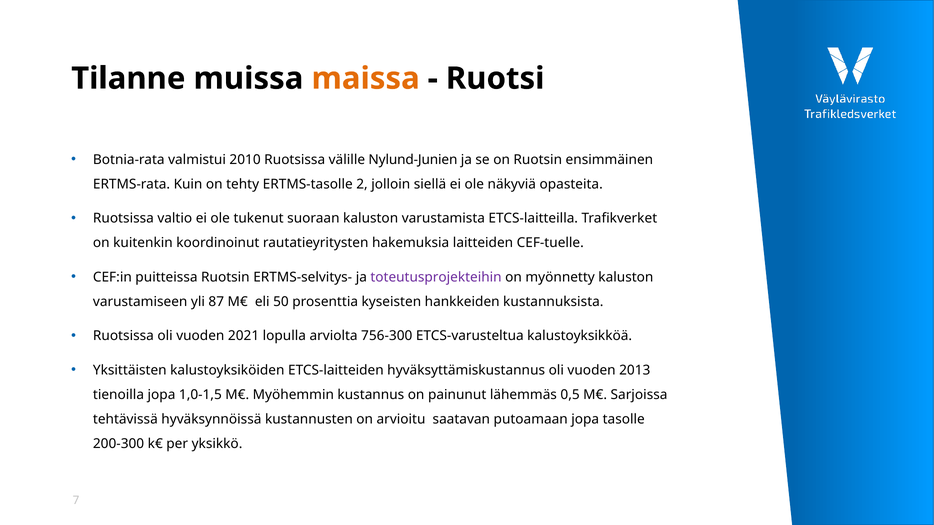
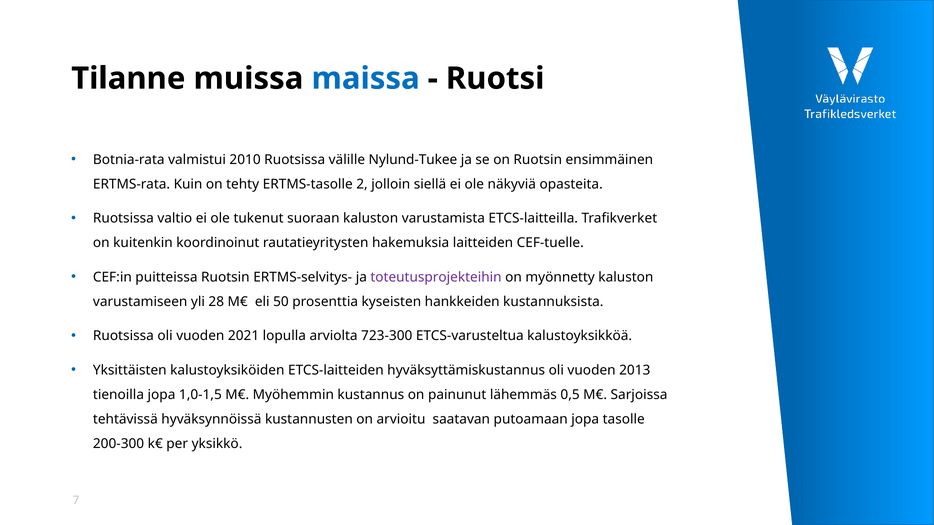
maissa colour: orange -> blue (366, 79)
Nylund-Junien: Nylund-Junien -> Nylund-Tukee (413, 160)
87: 87 -> 28 (216, 302)
756-300: 756-300 -> 723-300 (387, 336)
